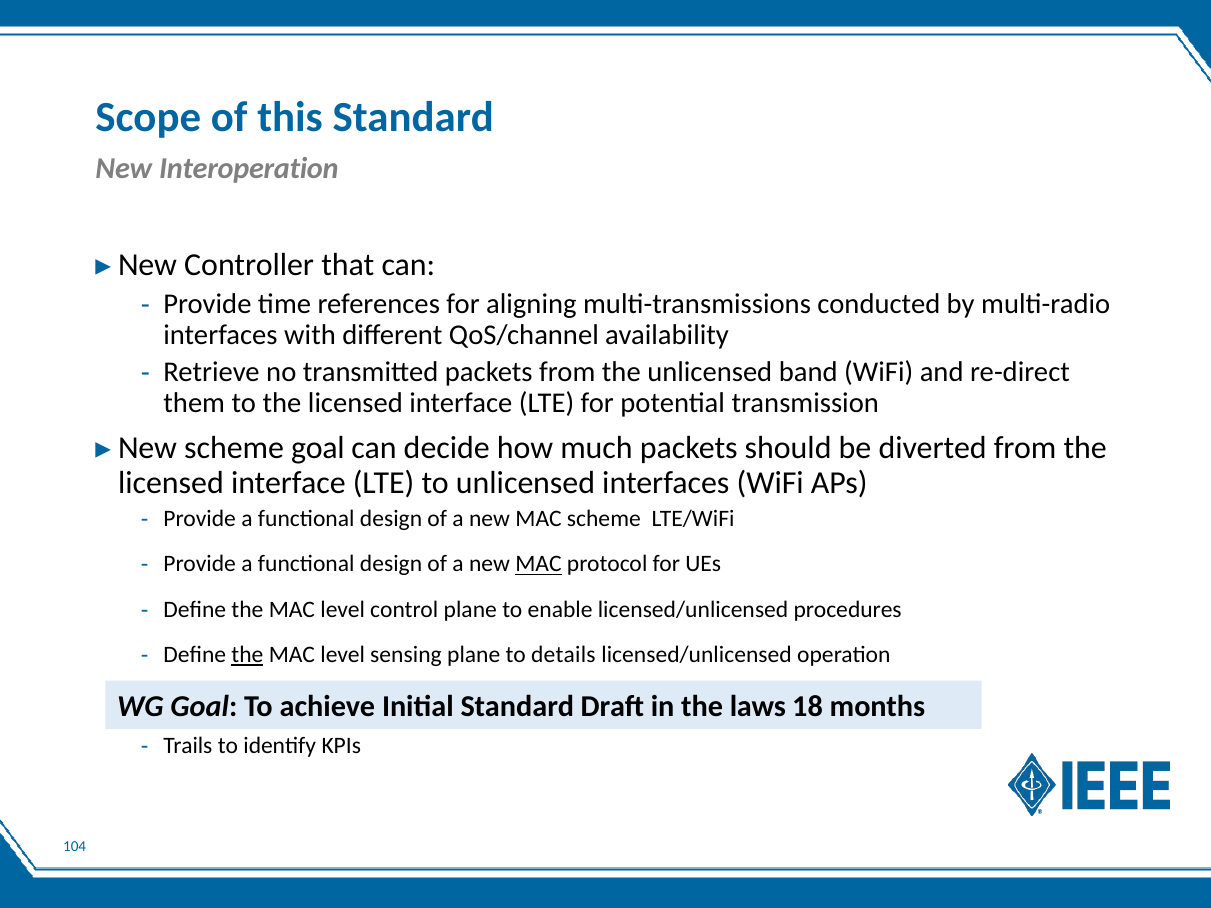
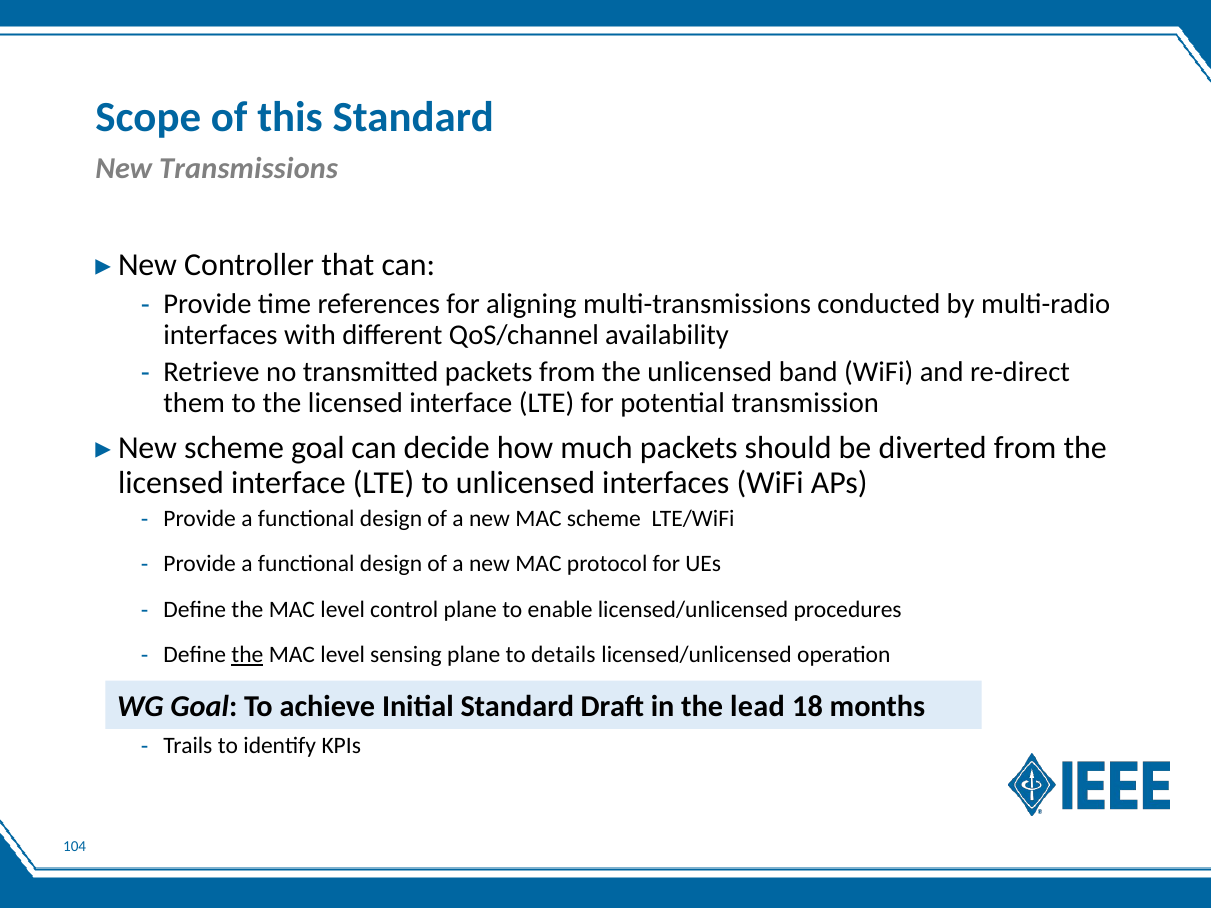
Interoperation: Interoperation -> Transmissions (249, 169)
MAC underline: present -> none (538, 564)
laws: laws -> lead (758, 707)
